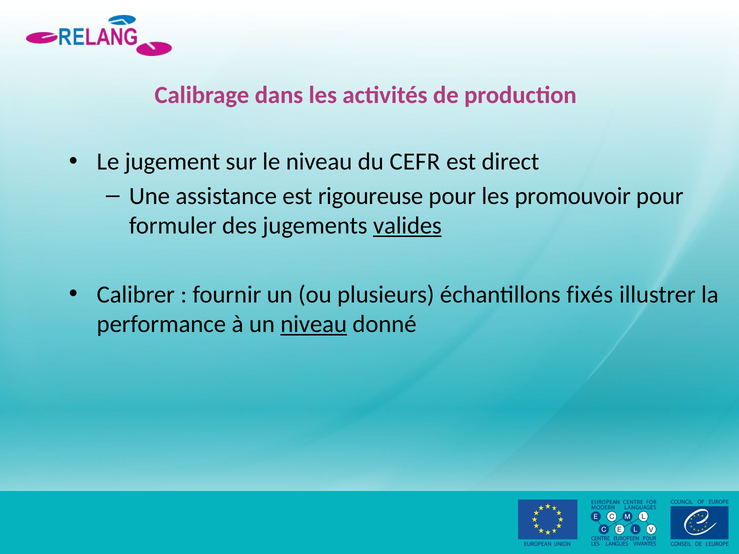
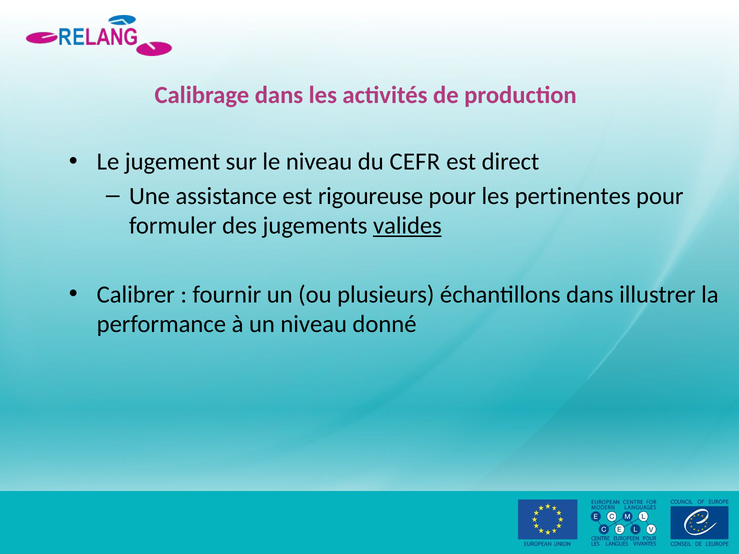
promouvoir: promouvoir -> pertinentes (573, 196)
échantillons fixés: fixés -> dans (590, 295)
niveau underline: present -> none (314, 324)
